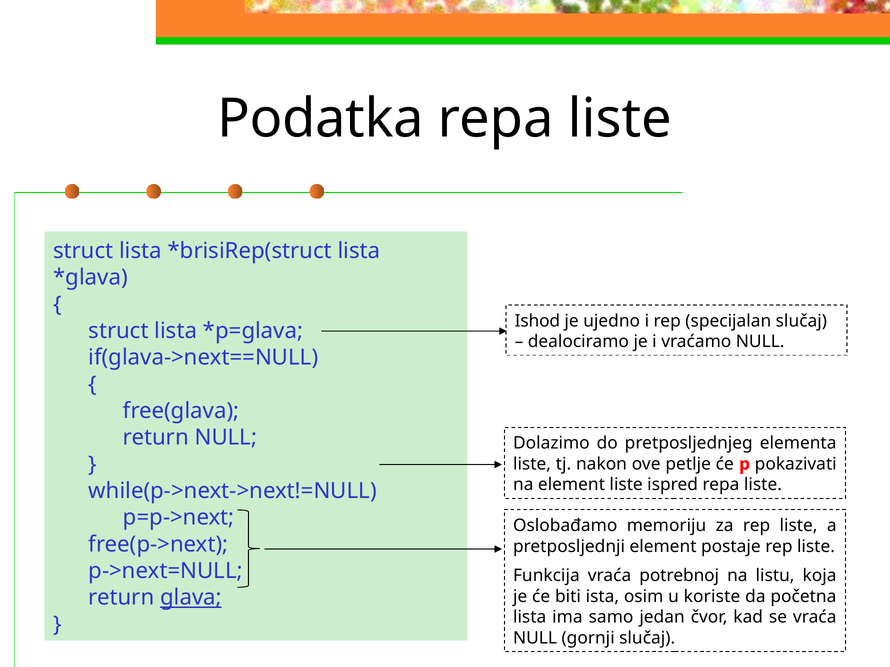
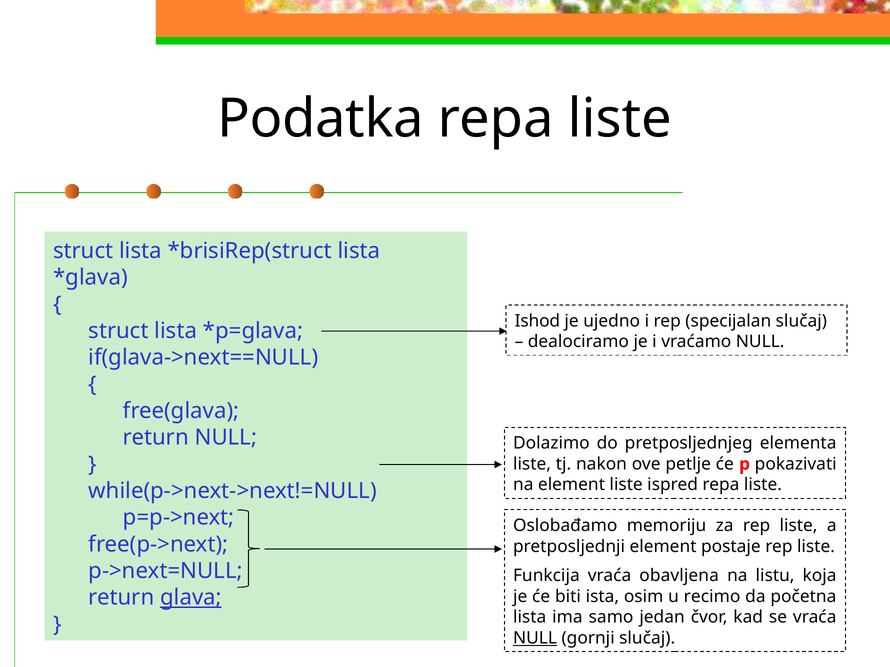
potrebnoj: potrebnoj -> obavljena (679, 576)
koriste: koriste -> recimo (712, 597)
NULL underline: none -> present (535, 639)
